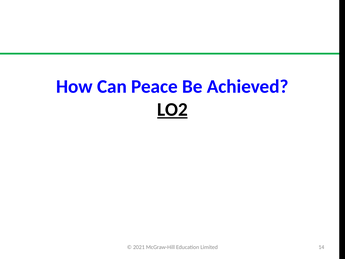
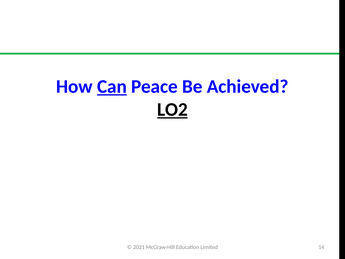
Can underline: none -> present (112, 87)
